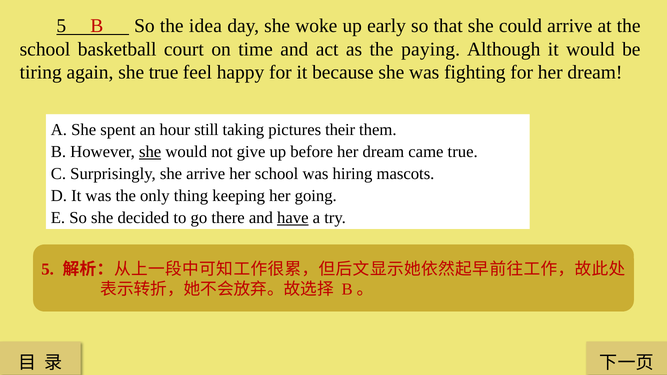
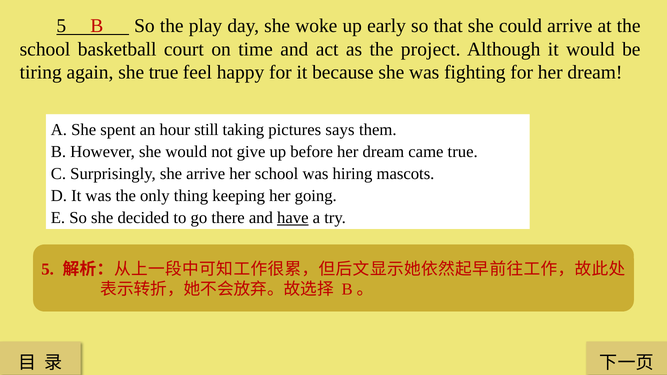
idea: idea -> play (206, 26)
paying: paying -> project (431, 49)
their: their -> says (340, 130)
she underline: present -> none (150, 152)
